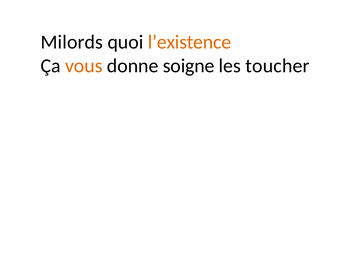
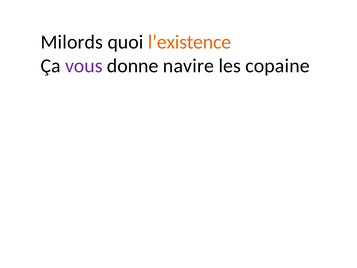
vous colour: orange -> purple (84, 66)
soigne: soigne -> navire (188, 66)
toucher: toucher -> copaine (277, 66)
